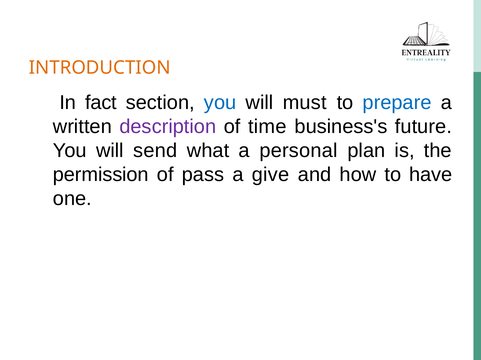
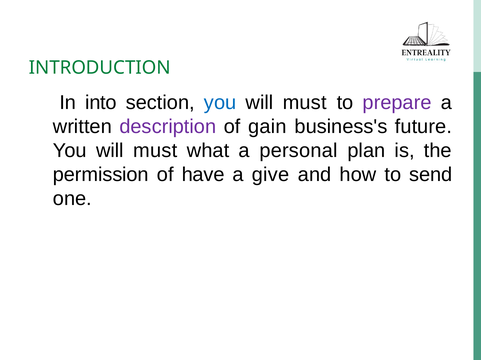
INTRODUCTION colour: orange -> green (100, 68)
fact: fact -> into (101, 103)
prepare colour: blue -> purple (397, 103)
time: time -> gain (267, 127)
send: send -> must (155, 151)
pass: pass -> have (203, 175)
have: have -> send (431, 175)
